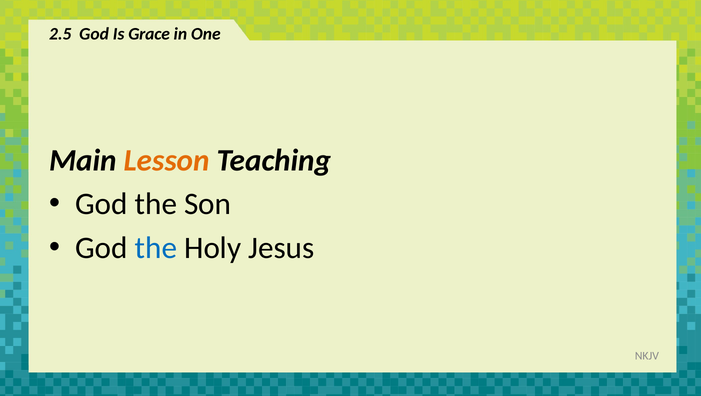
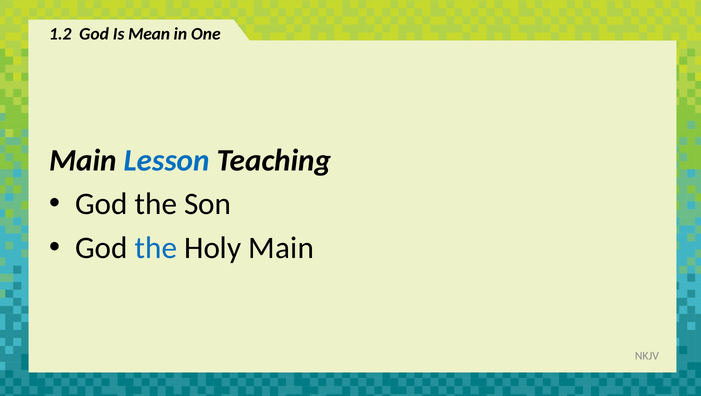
2.5: 2.5 -> 1.2 (60, 34)
Grace: Grace -> Mean (149, 34)
Lesson colour: orange -> blue (167, 160)
Holy Jesus: Jesus -> Main (281, 247)
